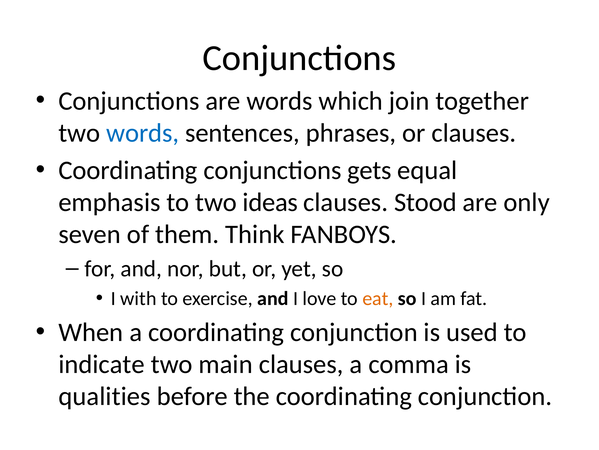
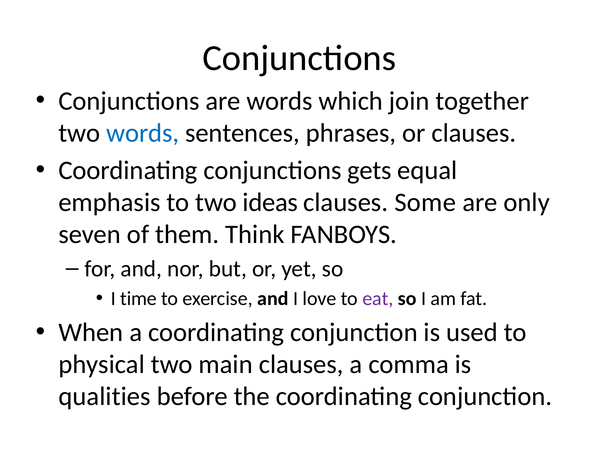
Stood: Stood -> Some (425, 202)
with: with -> time (139, 298)
eat colour: orange -> purple (378, 298)
indicate: indicate -> physical (102, 364)
